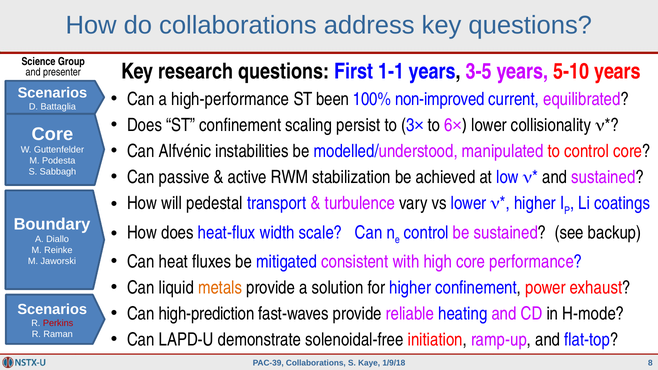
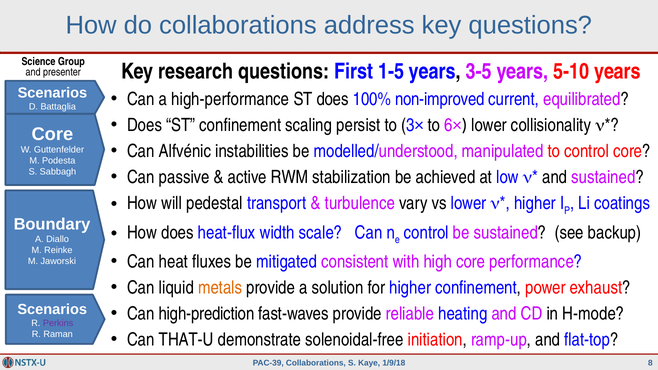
1-1: 1-1 -> 1-5 (391, 71)
ST been: been -> does (333, 99)
Perkins colour: red -> purple (58, 323)
LAPD-U: LAPD-U -> THAT-U (186, 340)
